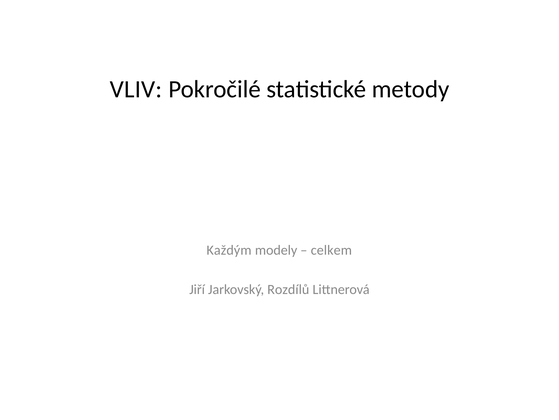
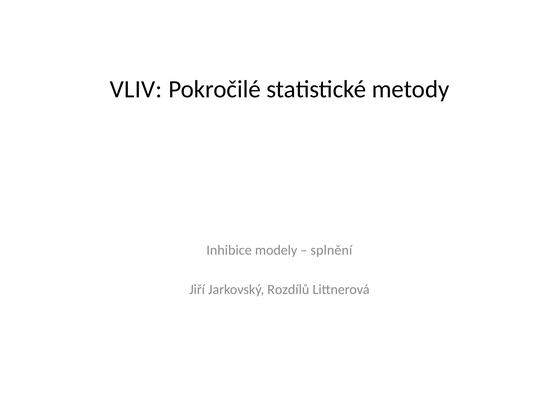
Každým: Každým -> Inhibice (229, 250)
celkem: celkem -> splnění (331, 250)
